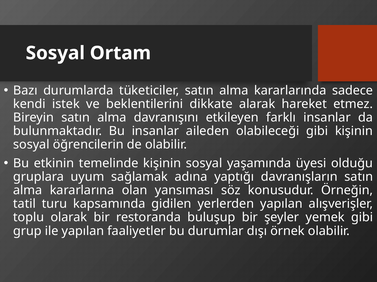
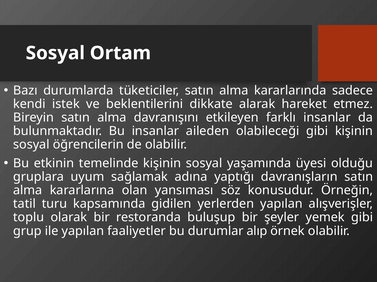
dışı: dışı -> alıp (257, 232)
